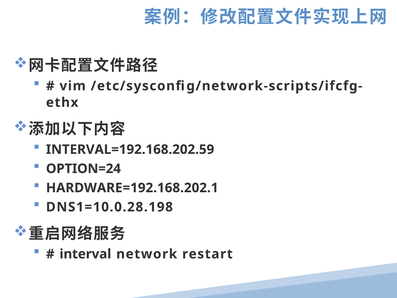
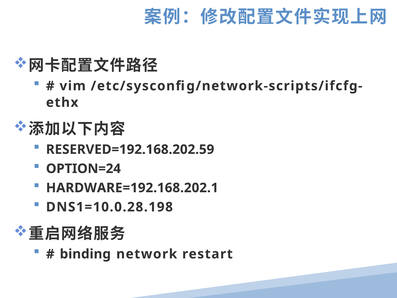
INTERVAL=192.168.202.59: INTERVAL=192.168.202.59 -> RESERVED=192.168.202.59 (130, 149)
interval: interval -> binding (85, 254)
